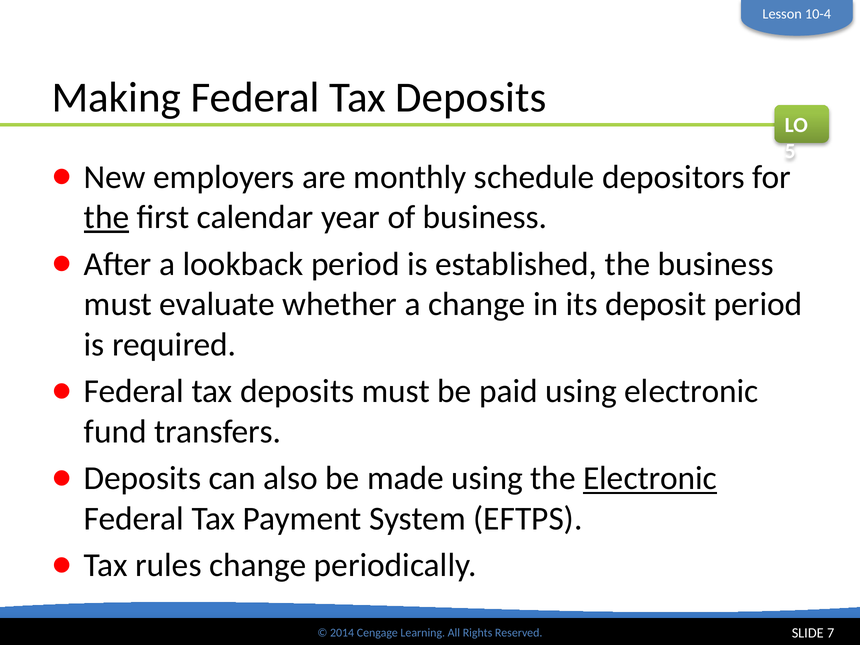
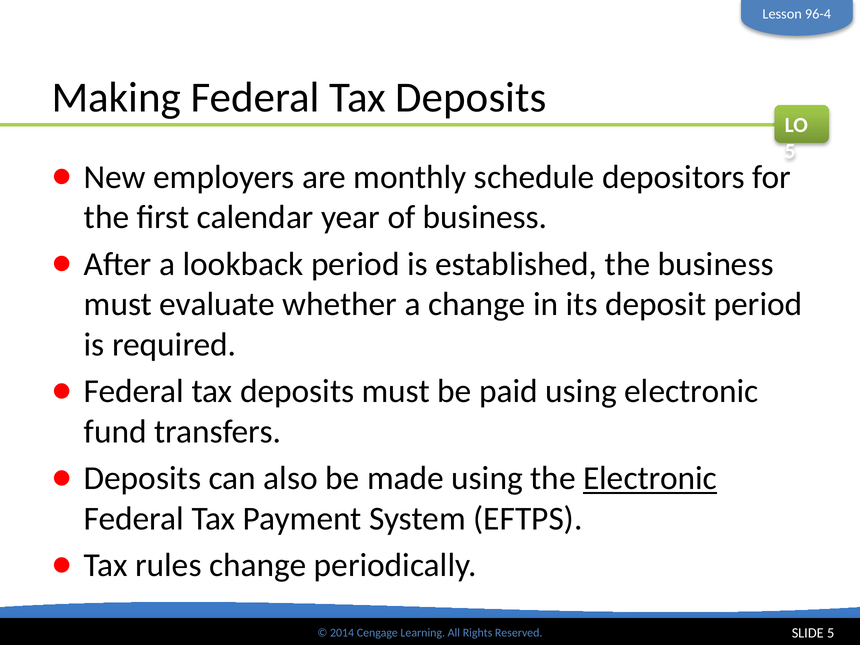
10-4: 10-4 -> 96-4 (818, 14)
the underline: present -> none (107, 217)
SLIDE 7: 7 -> 5 (831, 633)
